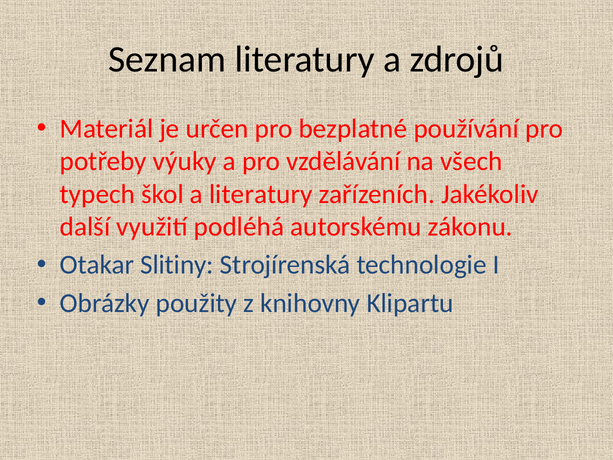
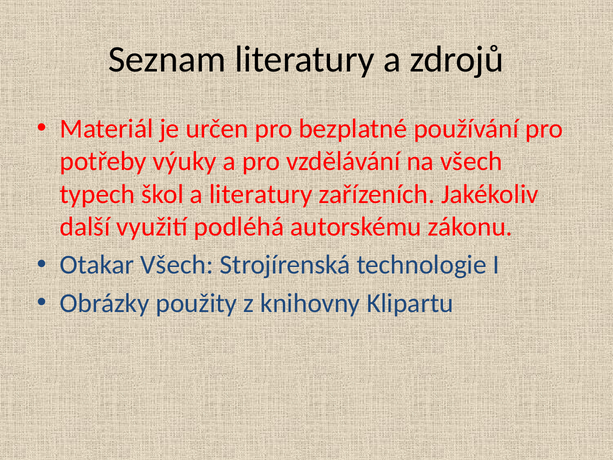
Otakar Slitiny: Slitiny -> Všech (177, 265)
